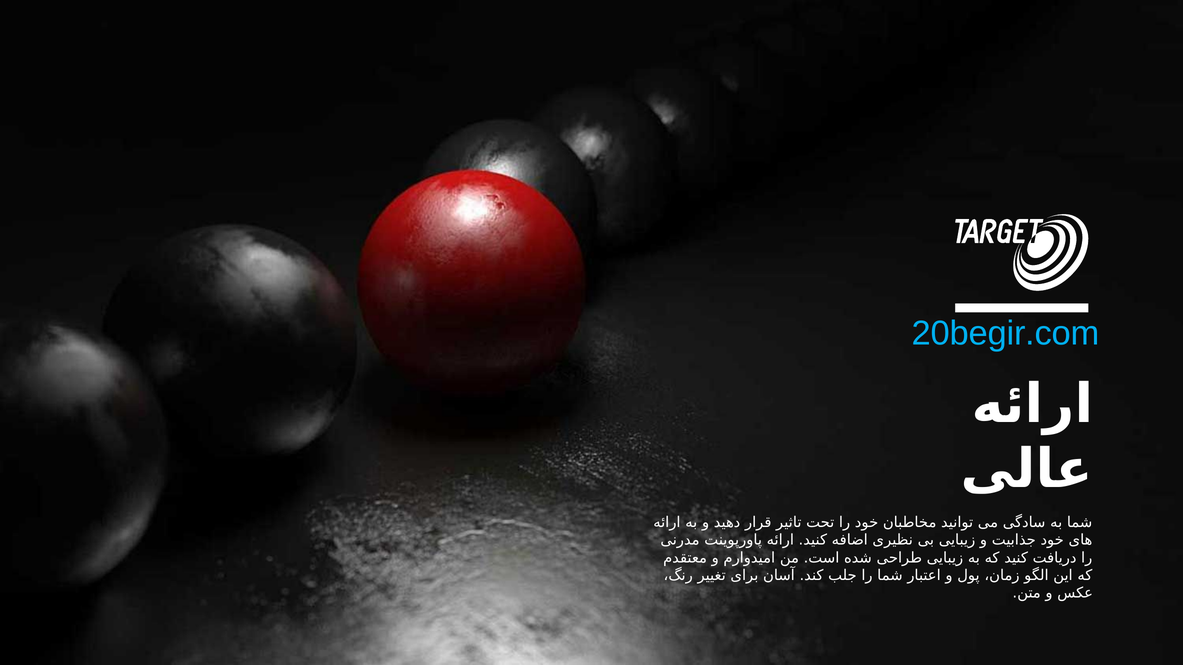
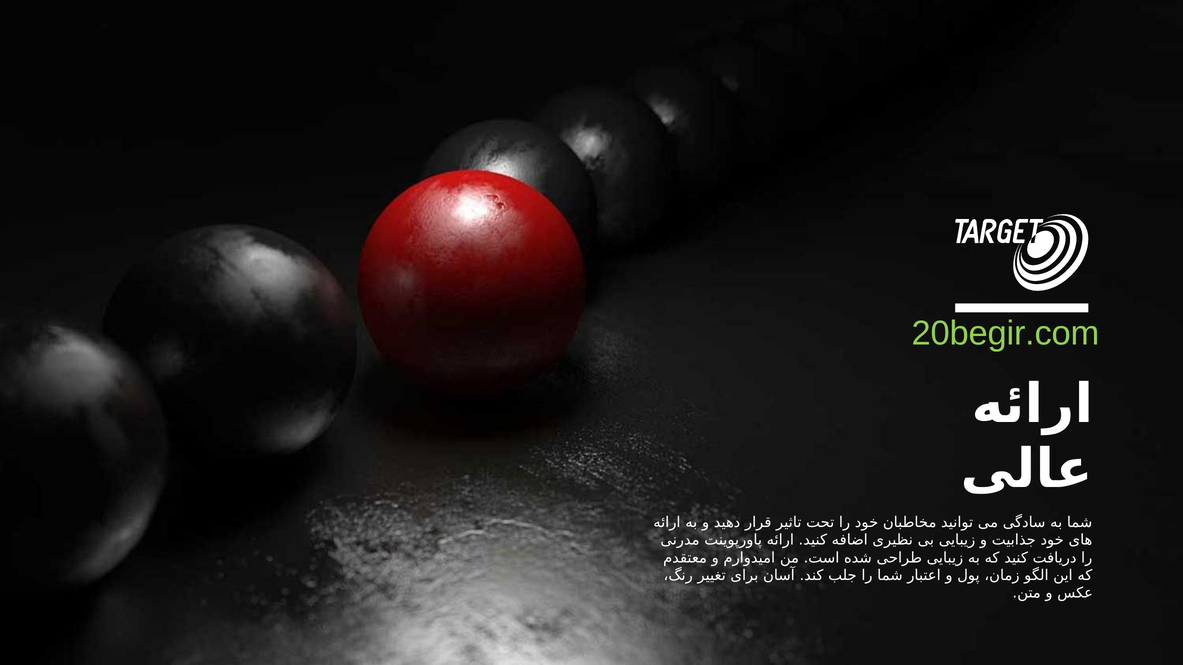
20begir.com colour: light blue -> light green (1006, 333)
